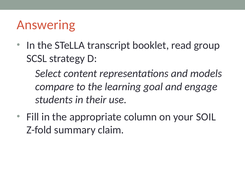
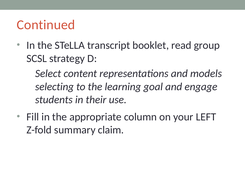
Answering: Answering -> Continued (46, 25)
compare: compare -> selecting (54, 87)
SOIL: SOIL -> LEFT (206, 117)
